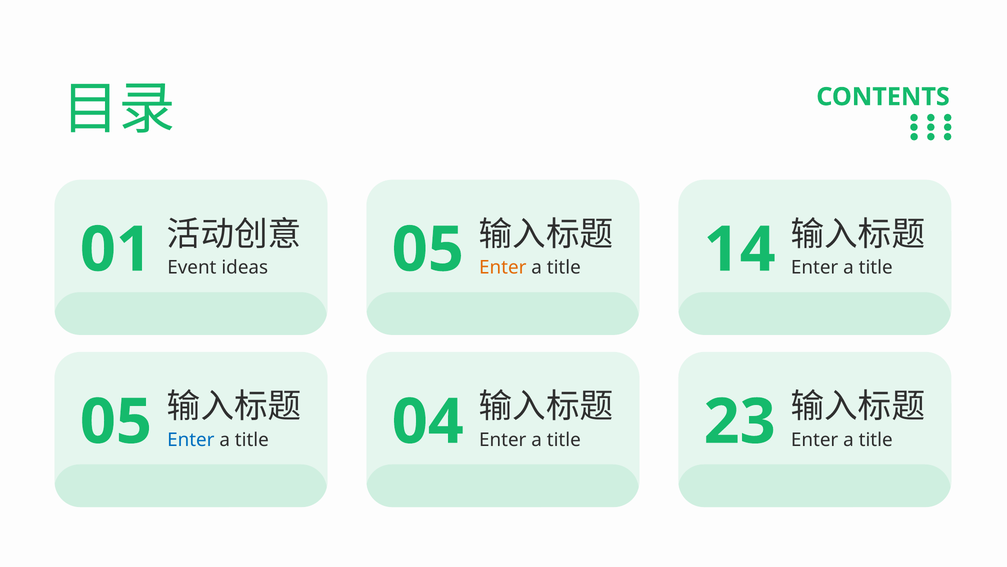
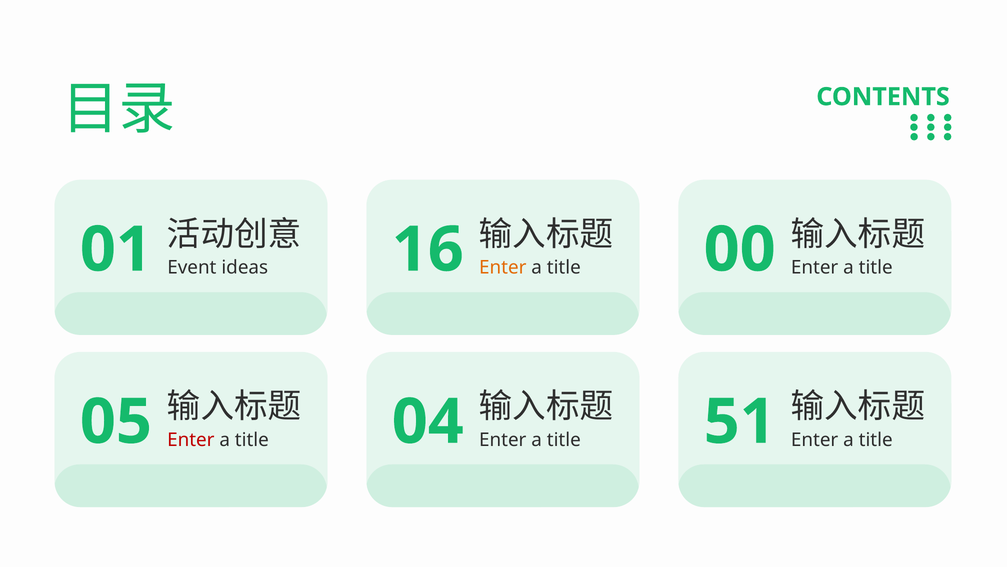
ideas 05: 05 -> 16 (428, 250)
14: 14 -> 00 (740, 250)
Enter colour: blue -> red (191, 440)
23: 23 -> 51 (740, 422)
